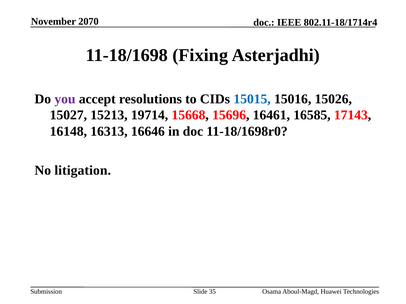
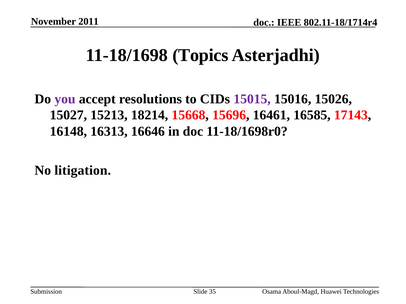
2070: 2070 -> 2011 (89, 22)
Fixing: Fixing -> Topics (200, 55)
15015 colour: blue -> purple (252, 99)
19714: 19714 -> 18214 (150, 115)
